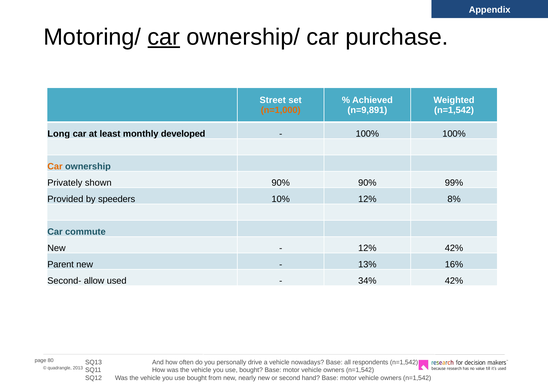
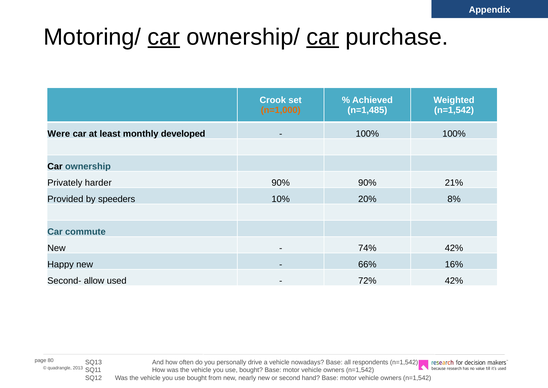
car underline: none -> present (323, 37)
Street: Street -> Crook (273, 100)
n=9,891: n=9,891 -> n=1,485 (367, 110)
Long: Long -> Were (59, 134)
Car colour: orange -> black (55, 166)
shown: shown -> harder (98, 183)
99%: 99% -> 21% (454, 183)
10% 12%: 12% -> 20% (367, 199)
12%: 12% -> 74% (367, 248)
Parent: Parent -> Happy (61, 264)
13%: 13% -> 66% (367, 264)
34%: 34% -> 72% (367, 281)
